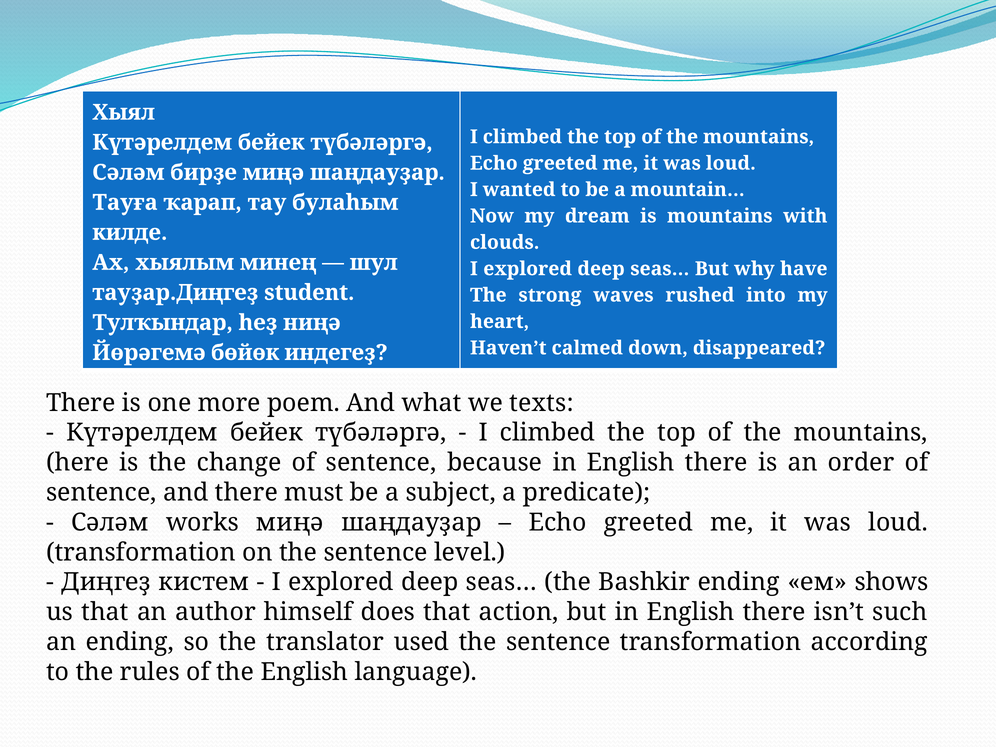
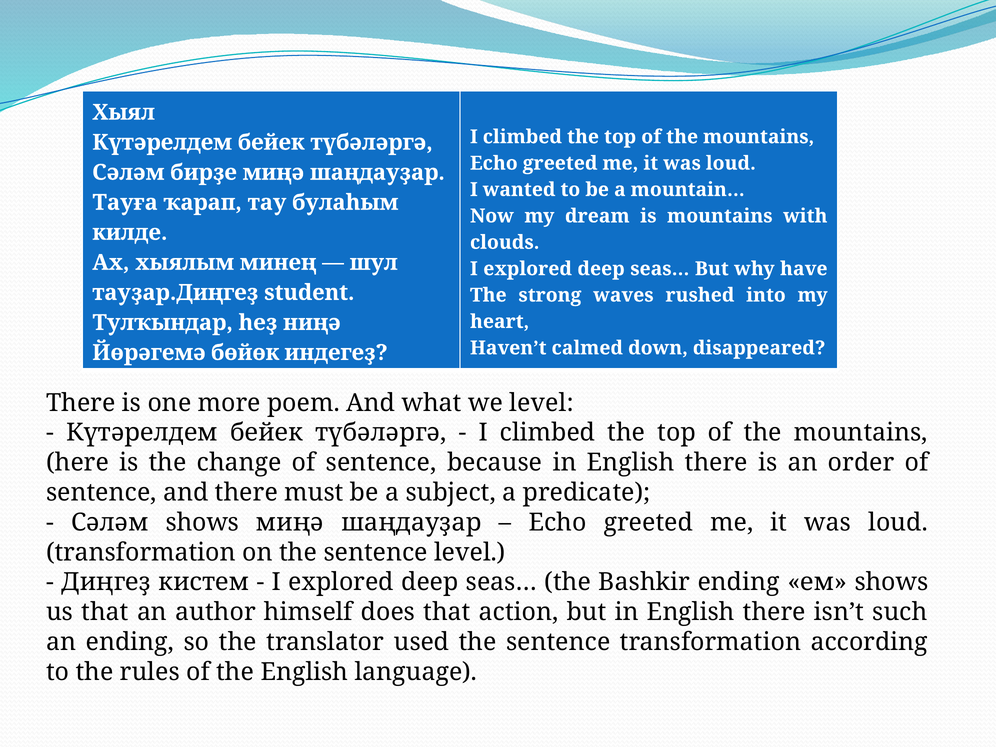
we texts: texts -> level (542, 403)
Сәләм works: works -> shows (202, 522)
